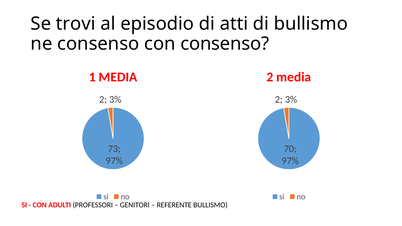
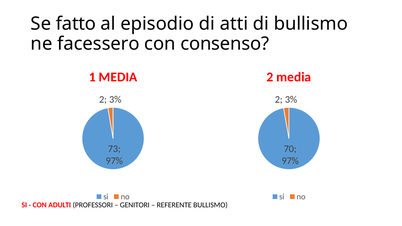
trovi: trovi -> fatto (76, 24)
ne consenso: consenso -> facessero (98, 44)
